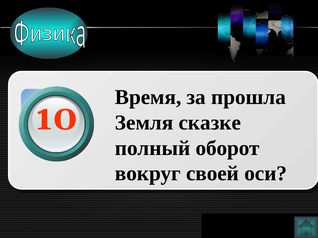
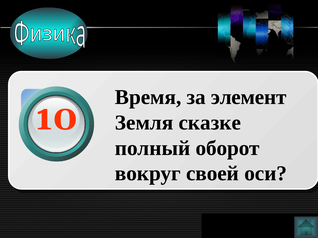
прошла: прошла -> элемент (249, 97)
